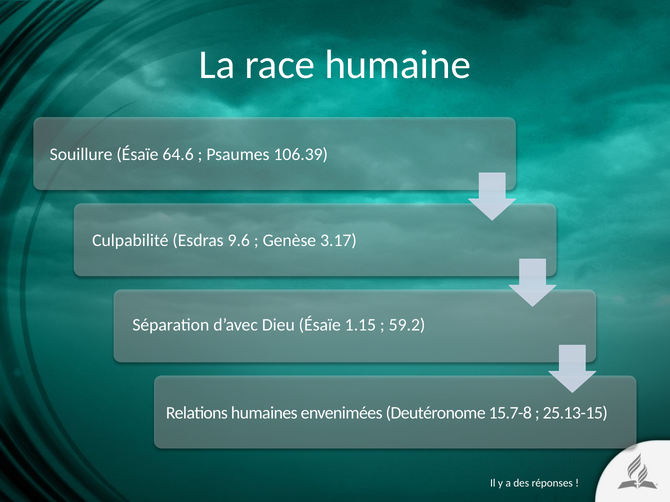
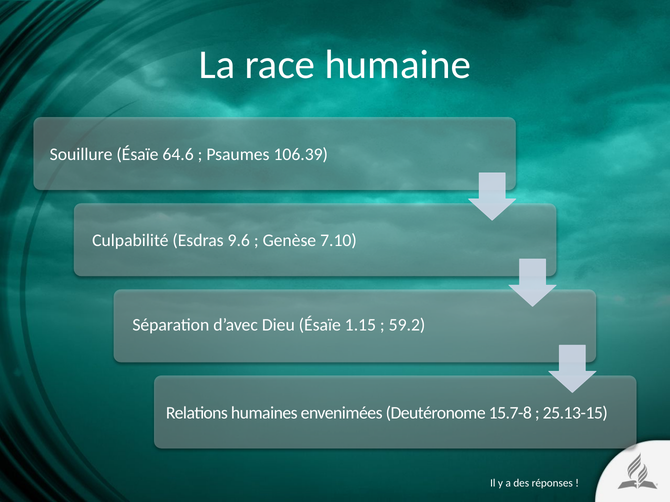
3.17: 3.17 -> 7.10 (338, 241)
